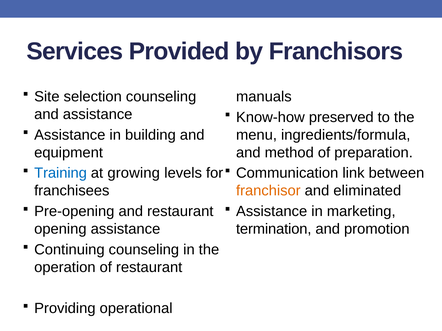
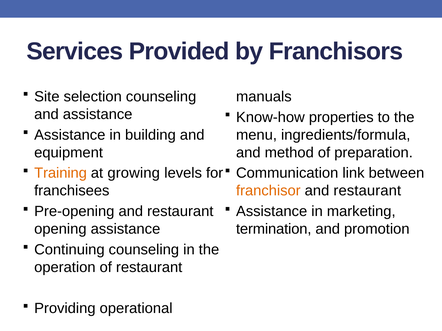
preserved: preserved -> properties (341, 117)
Training colour: blue -> orange (61, 173)
eliminated: eliminated -> restaurant (367, 191)
